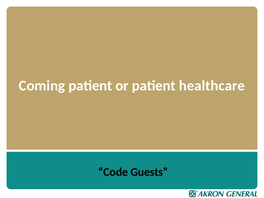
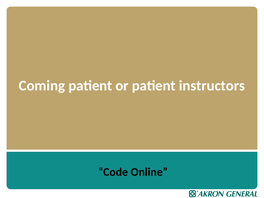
healthcare: healthcare -> instructors (212, 86)
Guests: Guests -> Online (149, 172)
